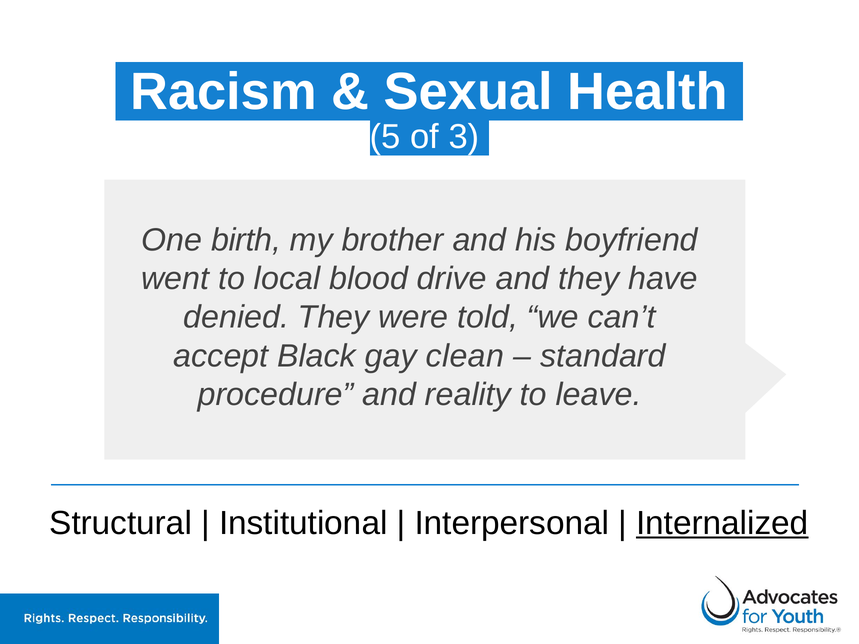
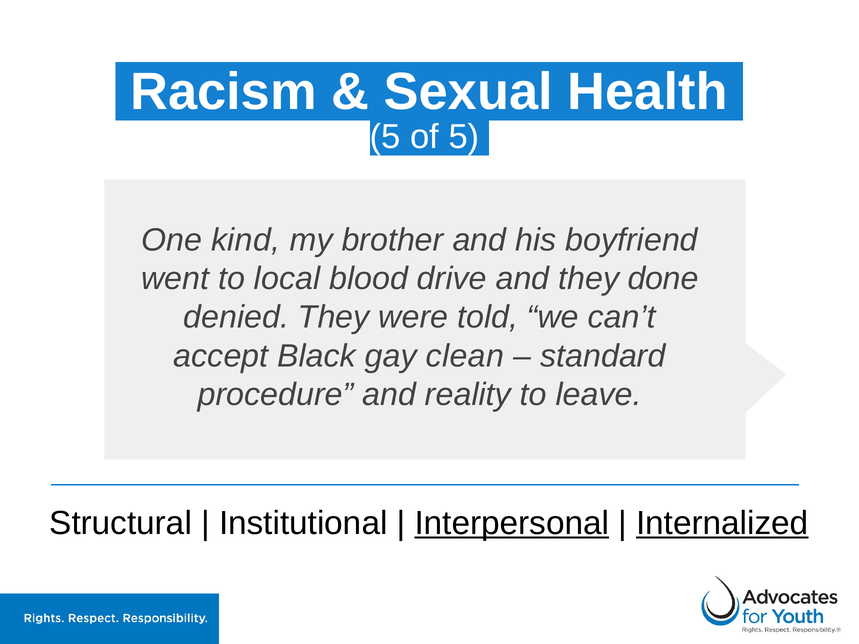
of 3: 3 -> 5 (464, 137)
birth: birth -> kind (246, 240)
have: have -> done (663, 279)
Interpersonal underline: none -> present (512, 524)
